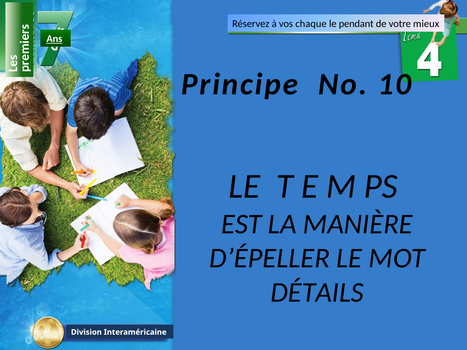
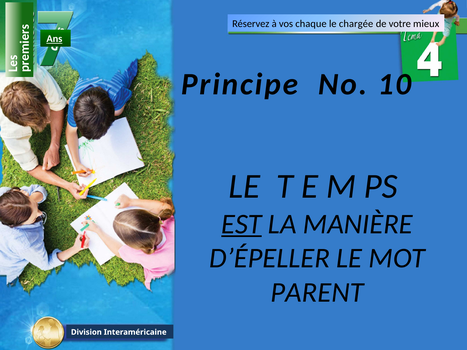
pendant: pendant -> chargée (356, 24)
EST underline: none -> present (241, 224)
DÉTAILS: DÉTAILS -> PARENT (317, 293)
